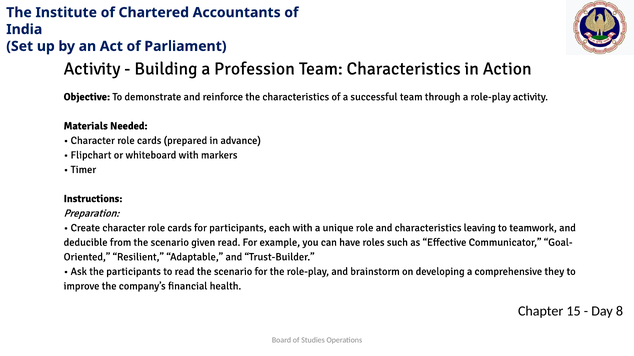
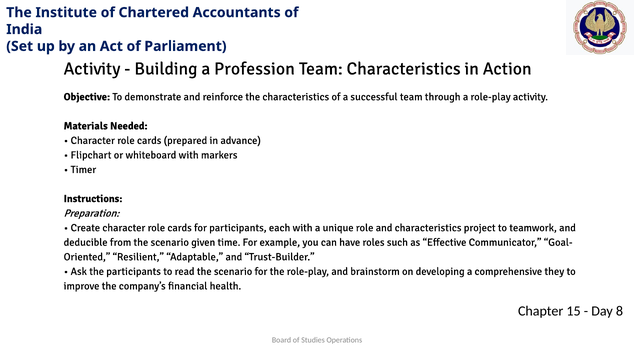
leaving: leaving -> project (480, 228)
given read: read -> time (229, 243)
